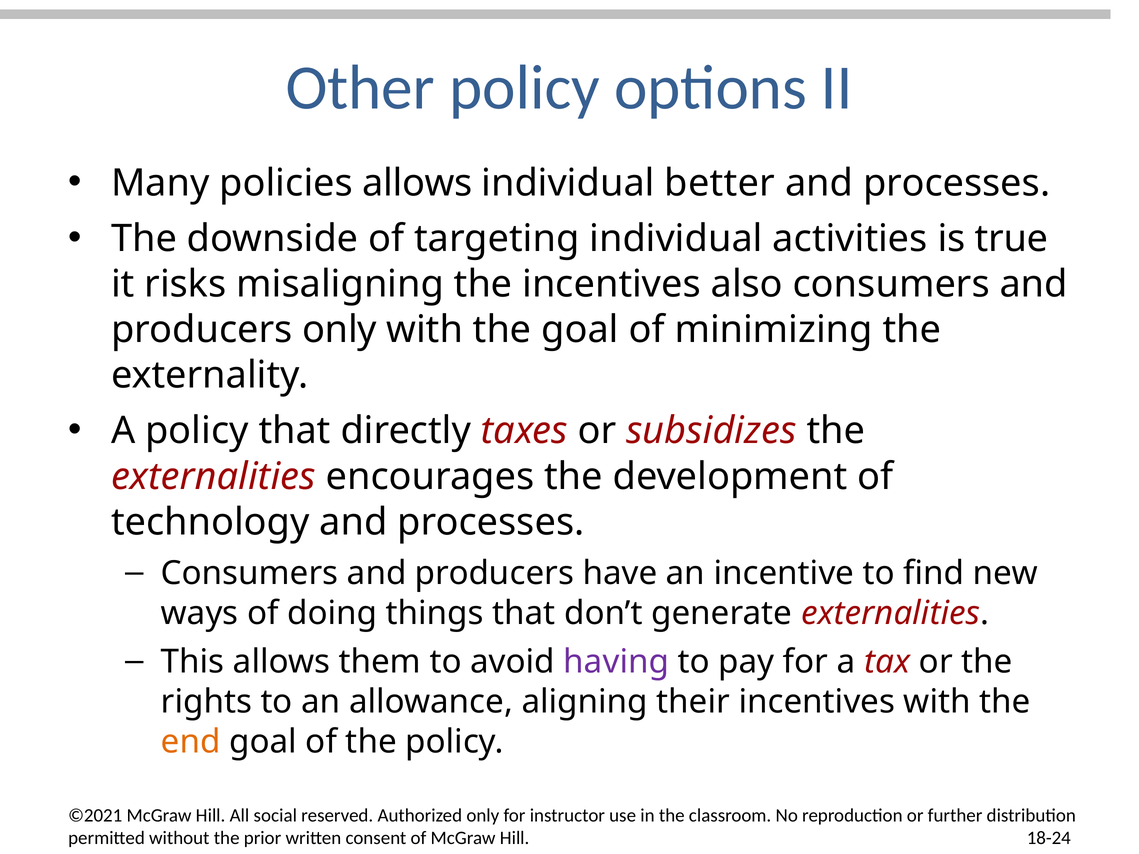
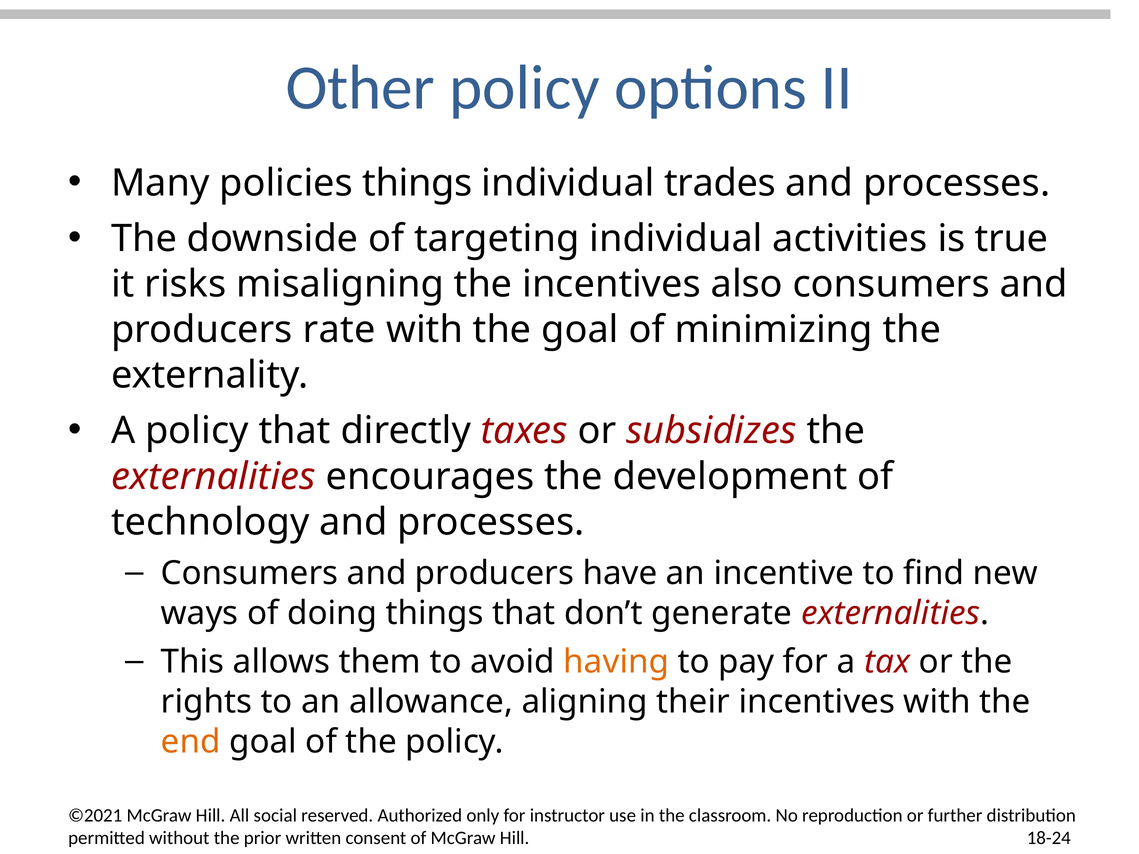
policies allows: allows -> things (417, 183)
better: better -> trades (720, 183)
producers only: only -> rate (339, 330)
having colour: purple -> orange (616, 662)
